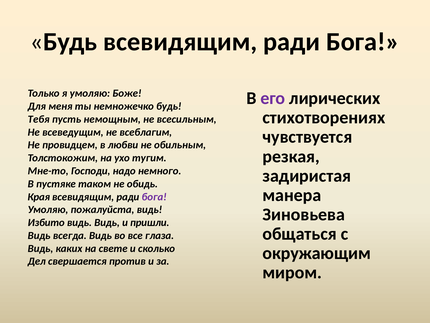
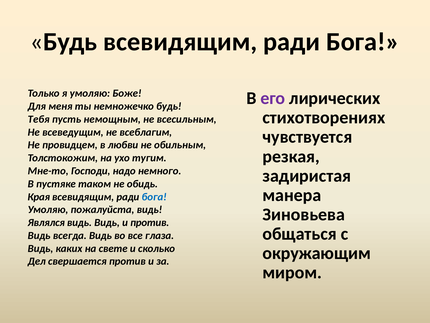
бога colour: purple -> blue (154, 196)
Избито: Избито -> Являлся (46, 222)
и пришли: пришли -> против (150, 222)
